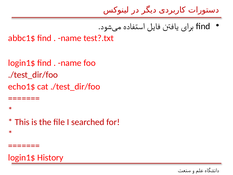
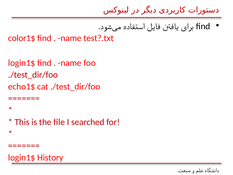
abbc1$: abbc1$ -> color1$ (22, 38)
